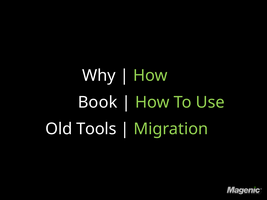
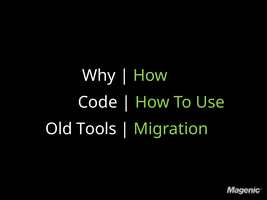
Book: Book -> Code (98, 102)
